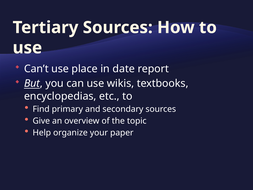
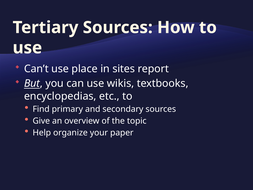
date: date -> sites (124, 69)
